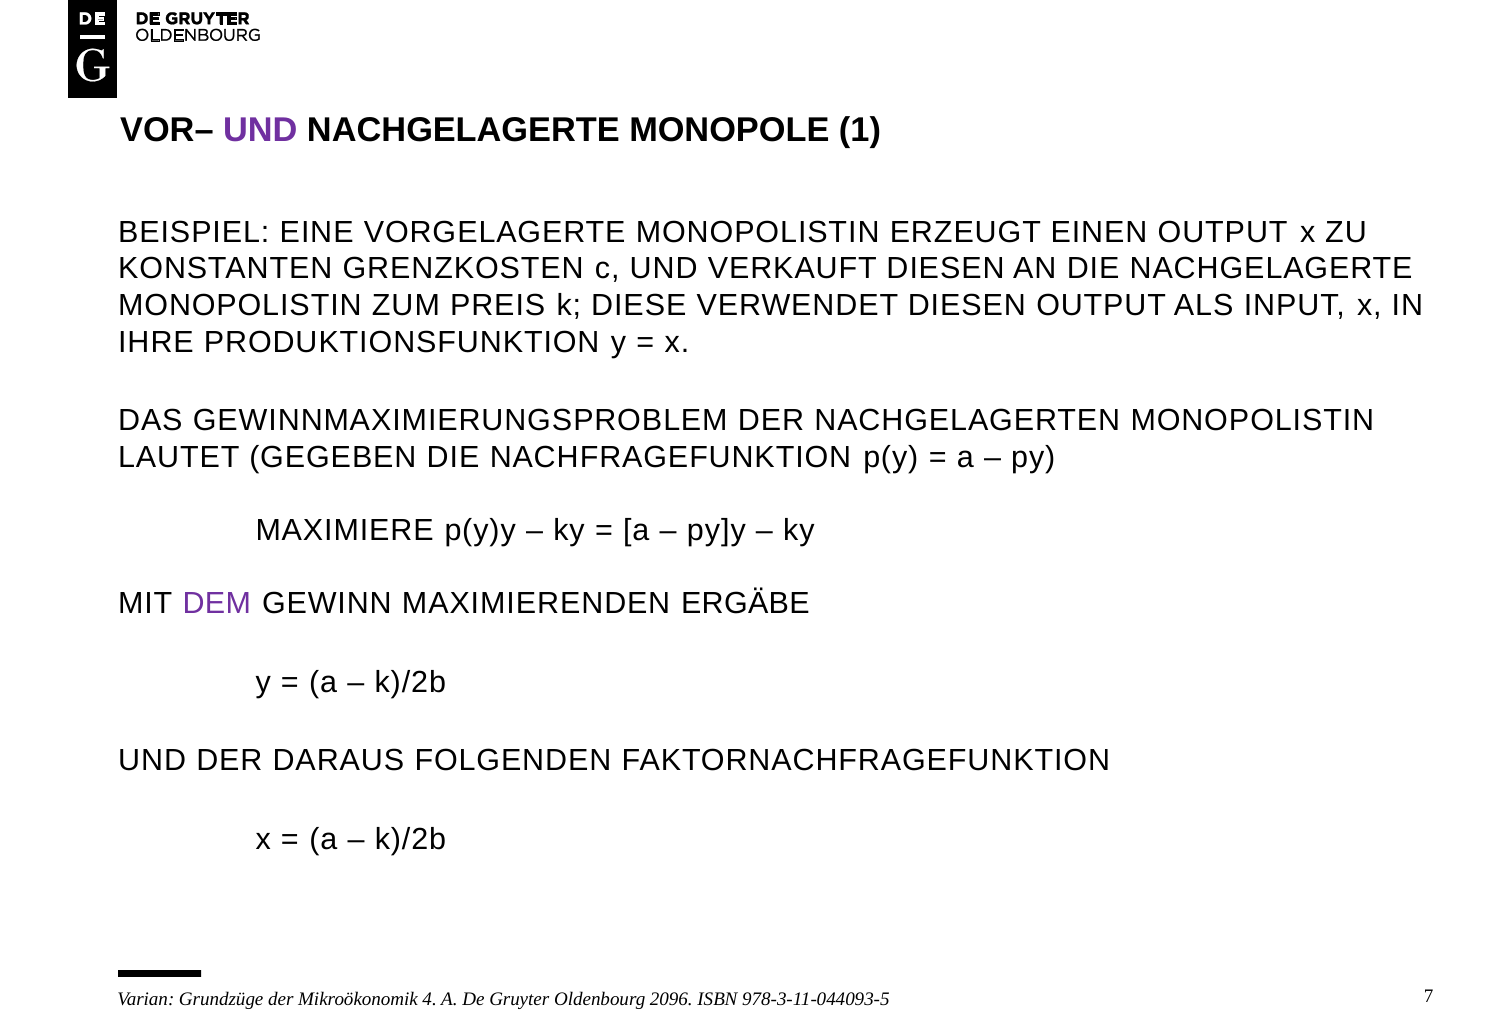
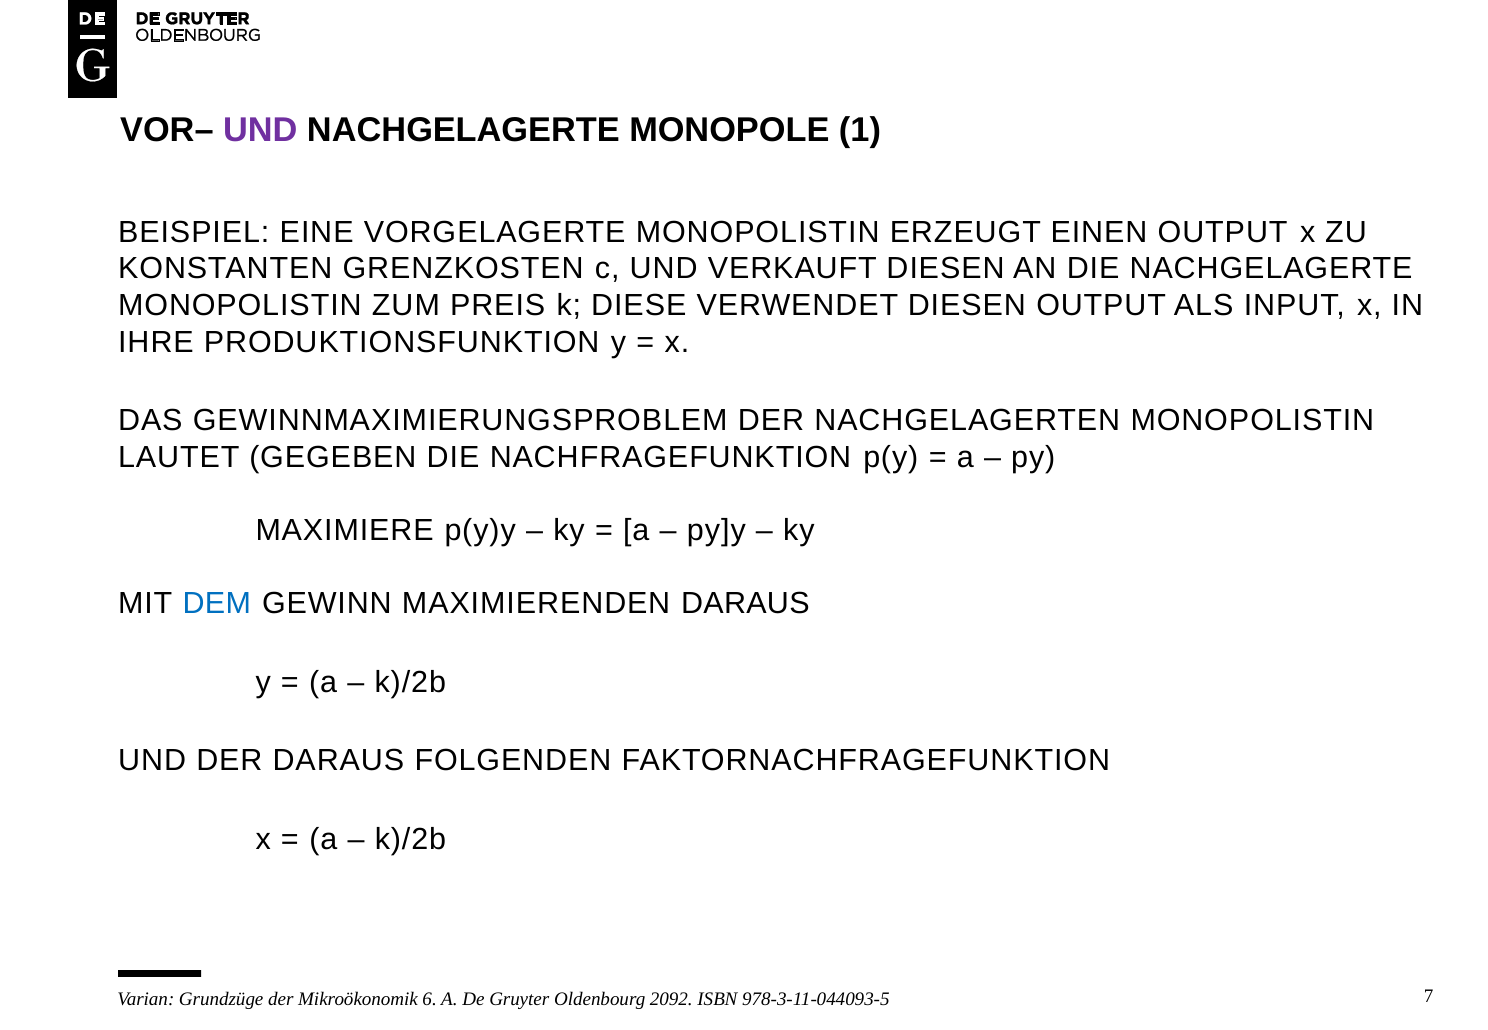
DEM colour: purple -> blue (217, 604)
MAXIMIERENDEN ERGÄBE: ERGÄBE -> DARAUS (745, 604)
4: 4 -> 6 (430, 999)
2096: 2096 -> 2092 (671, 999)
